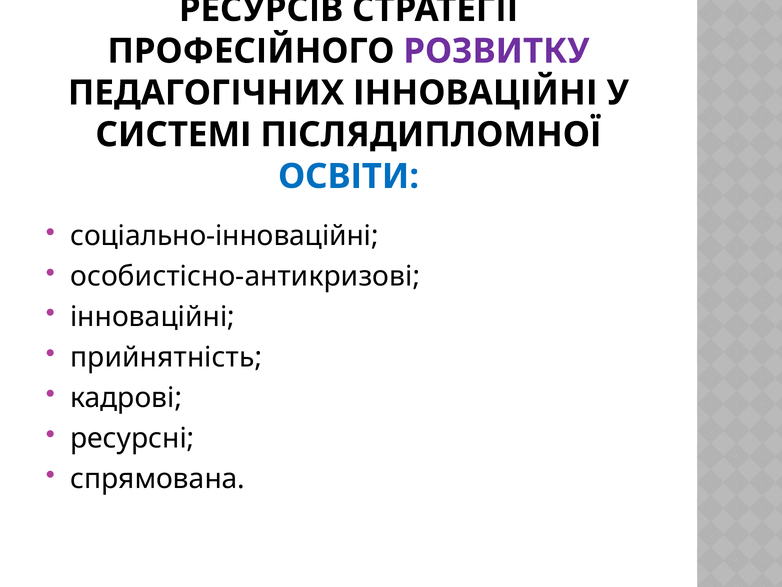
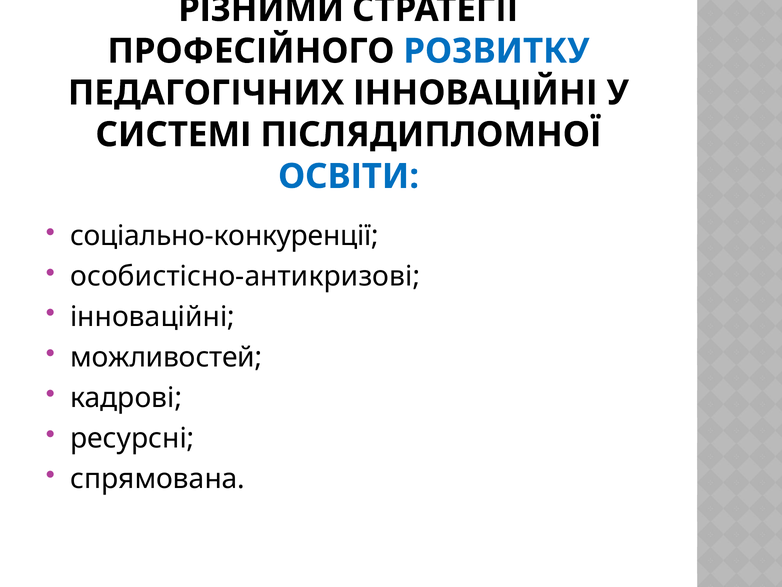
РЕСУРСІВ: РЕСУРСІВ -> РІЗНИМИ (261, 9)
РОЗВИТКУ colour: purple -> blue (496, 51)
соціально-інноваційні: соціально-інноваційні -> соціально-конкуренції (225, 236)
прийнятність: прийнятність -> можливостей (166, 357)
